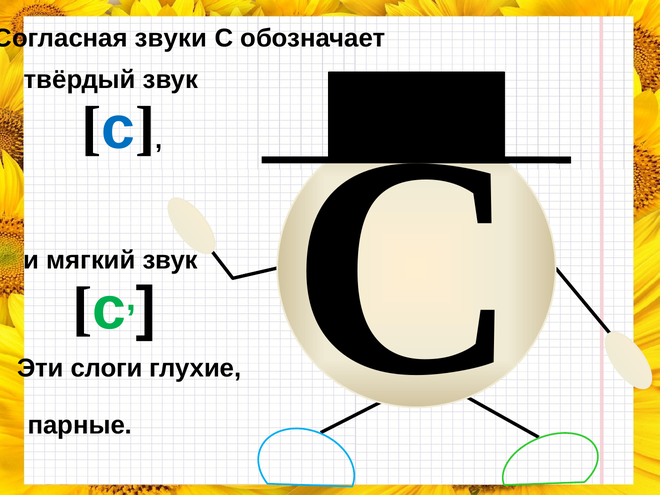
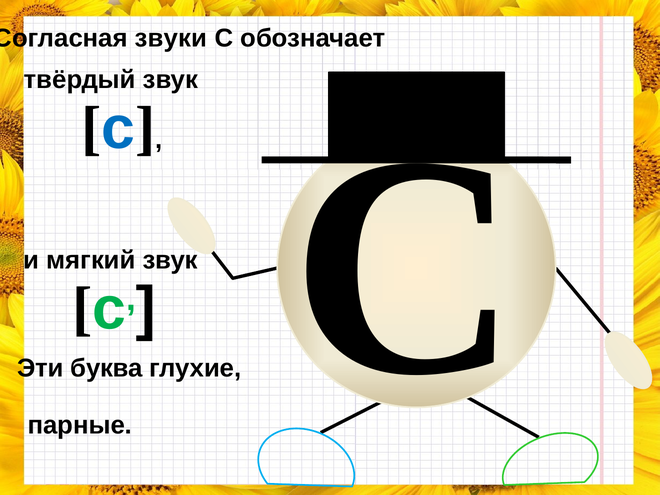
слоги: слоги -> буква (107, 368)
